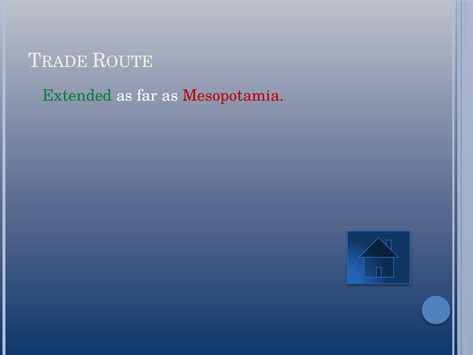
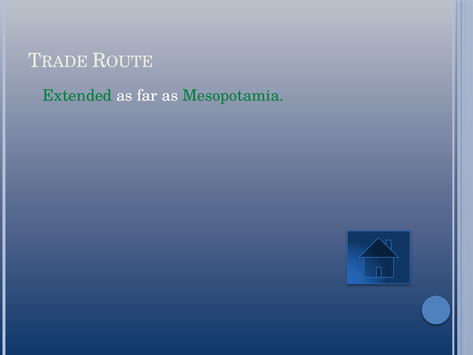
Mesopotamia colour: red -> green (233, 96)
